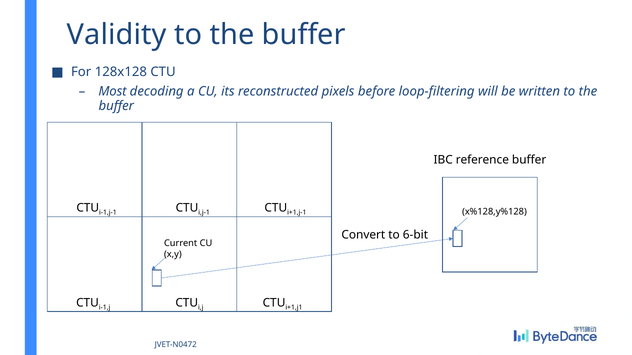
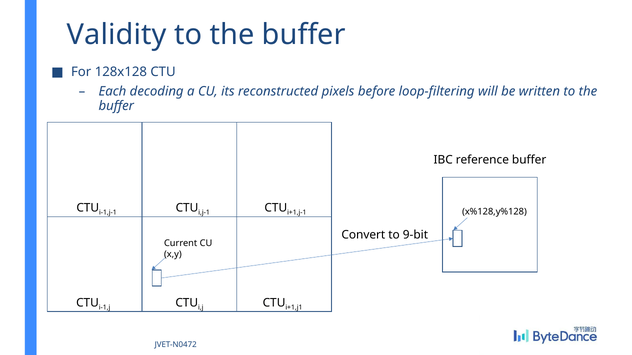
Most: Most -> Each (112, 91)
6-bit: 6-bit -> 9-bit (415, 235)
